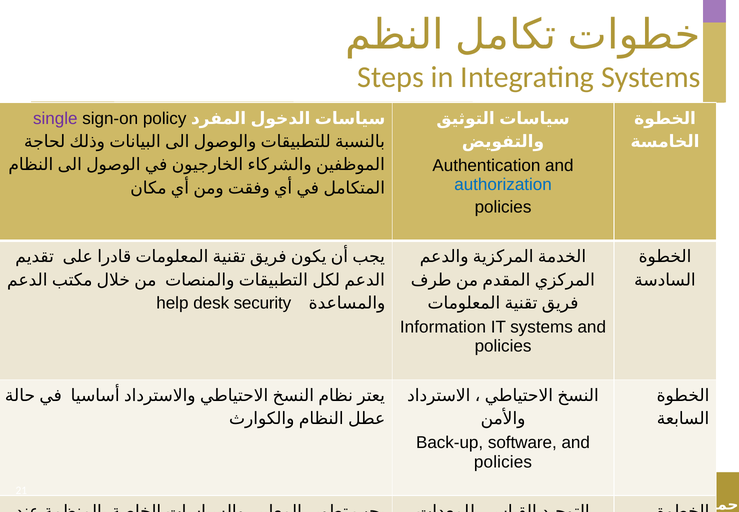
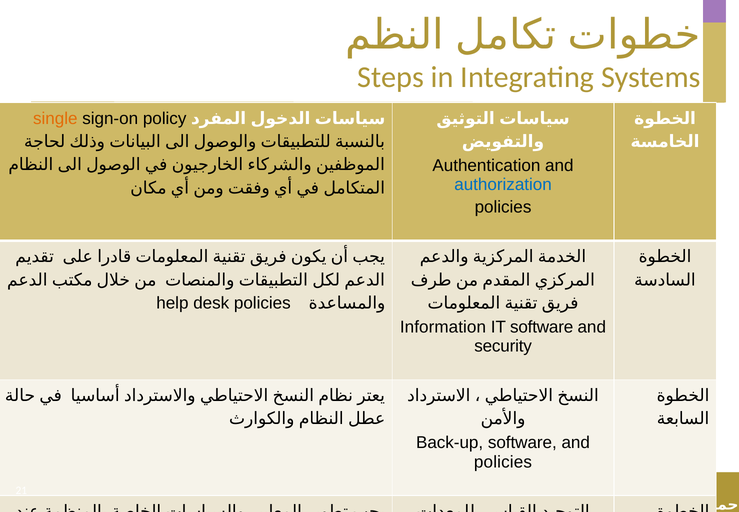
single colour: purple -> orange (55, 118)
desk security: security -> policies (262, 303)
IT systems: systems -> software (542, 327)
policies: policies -> security (503, 346)
